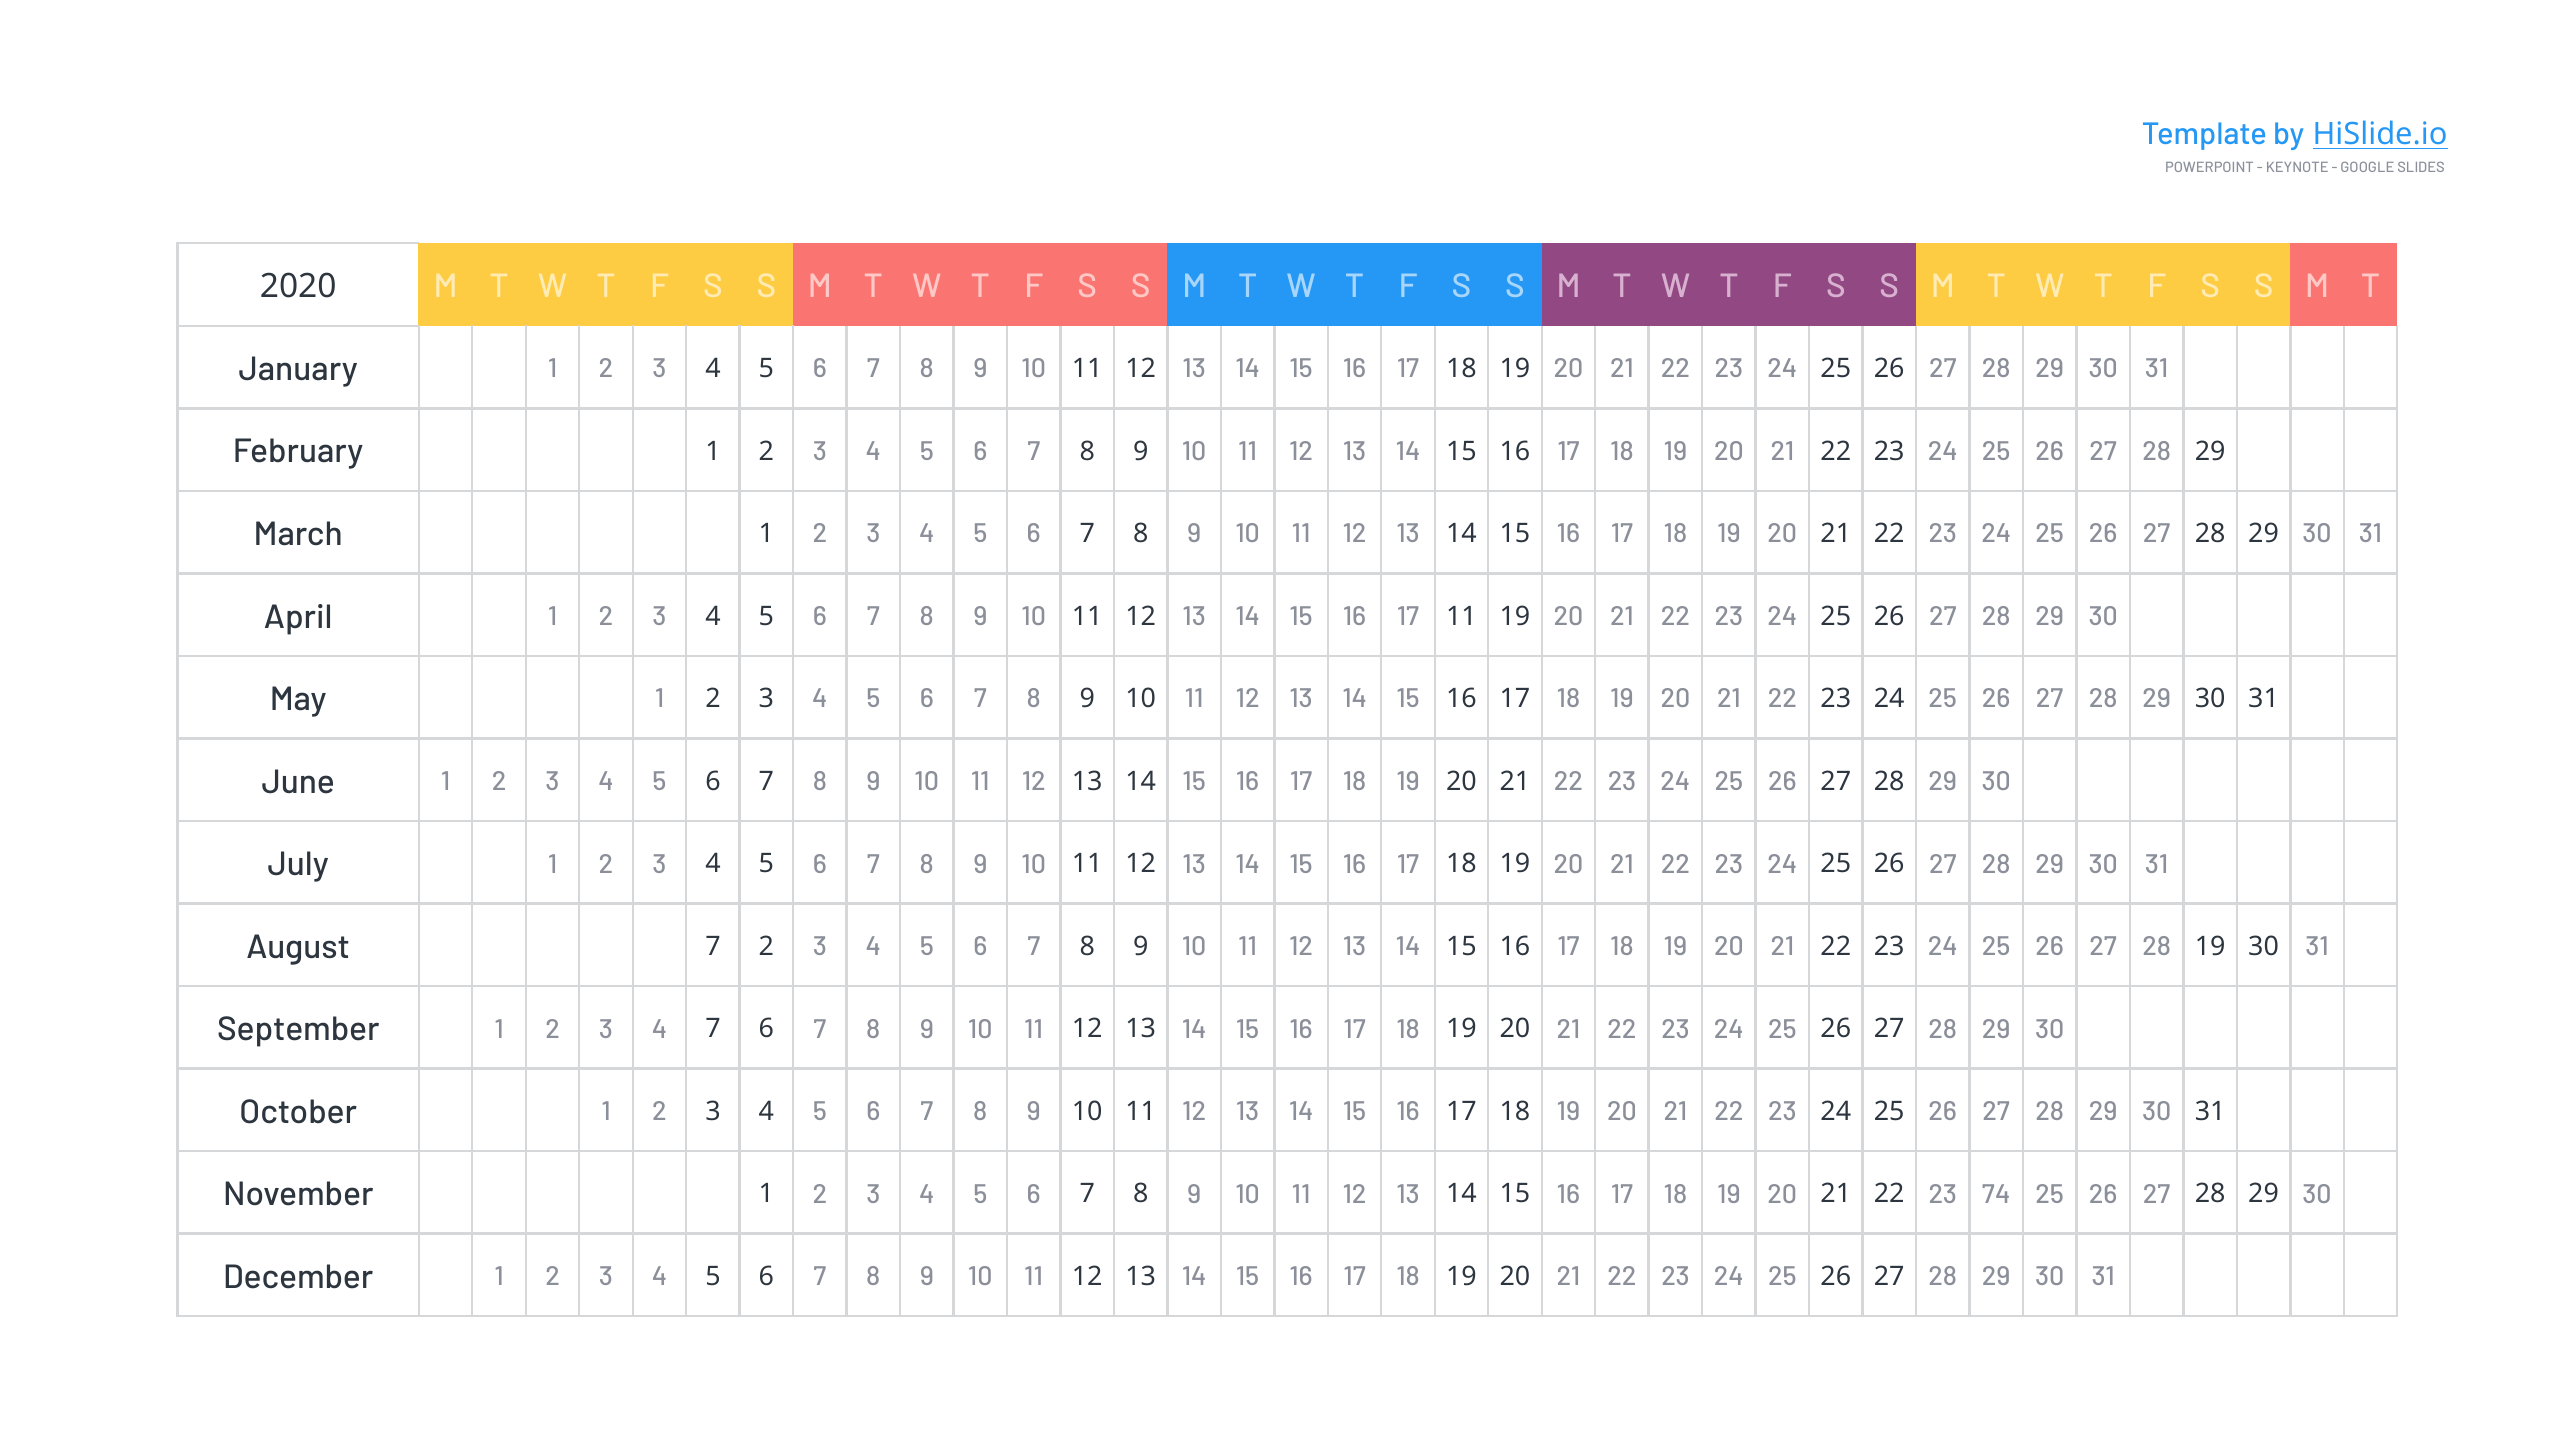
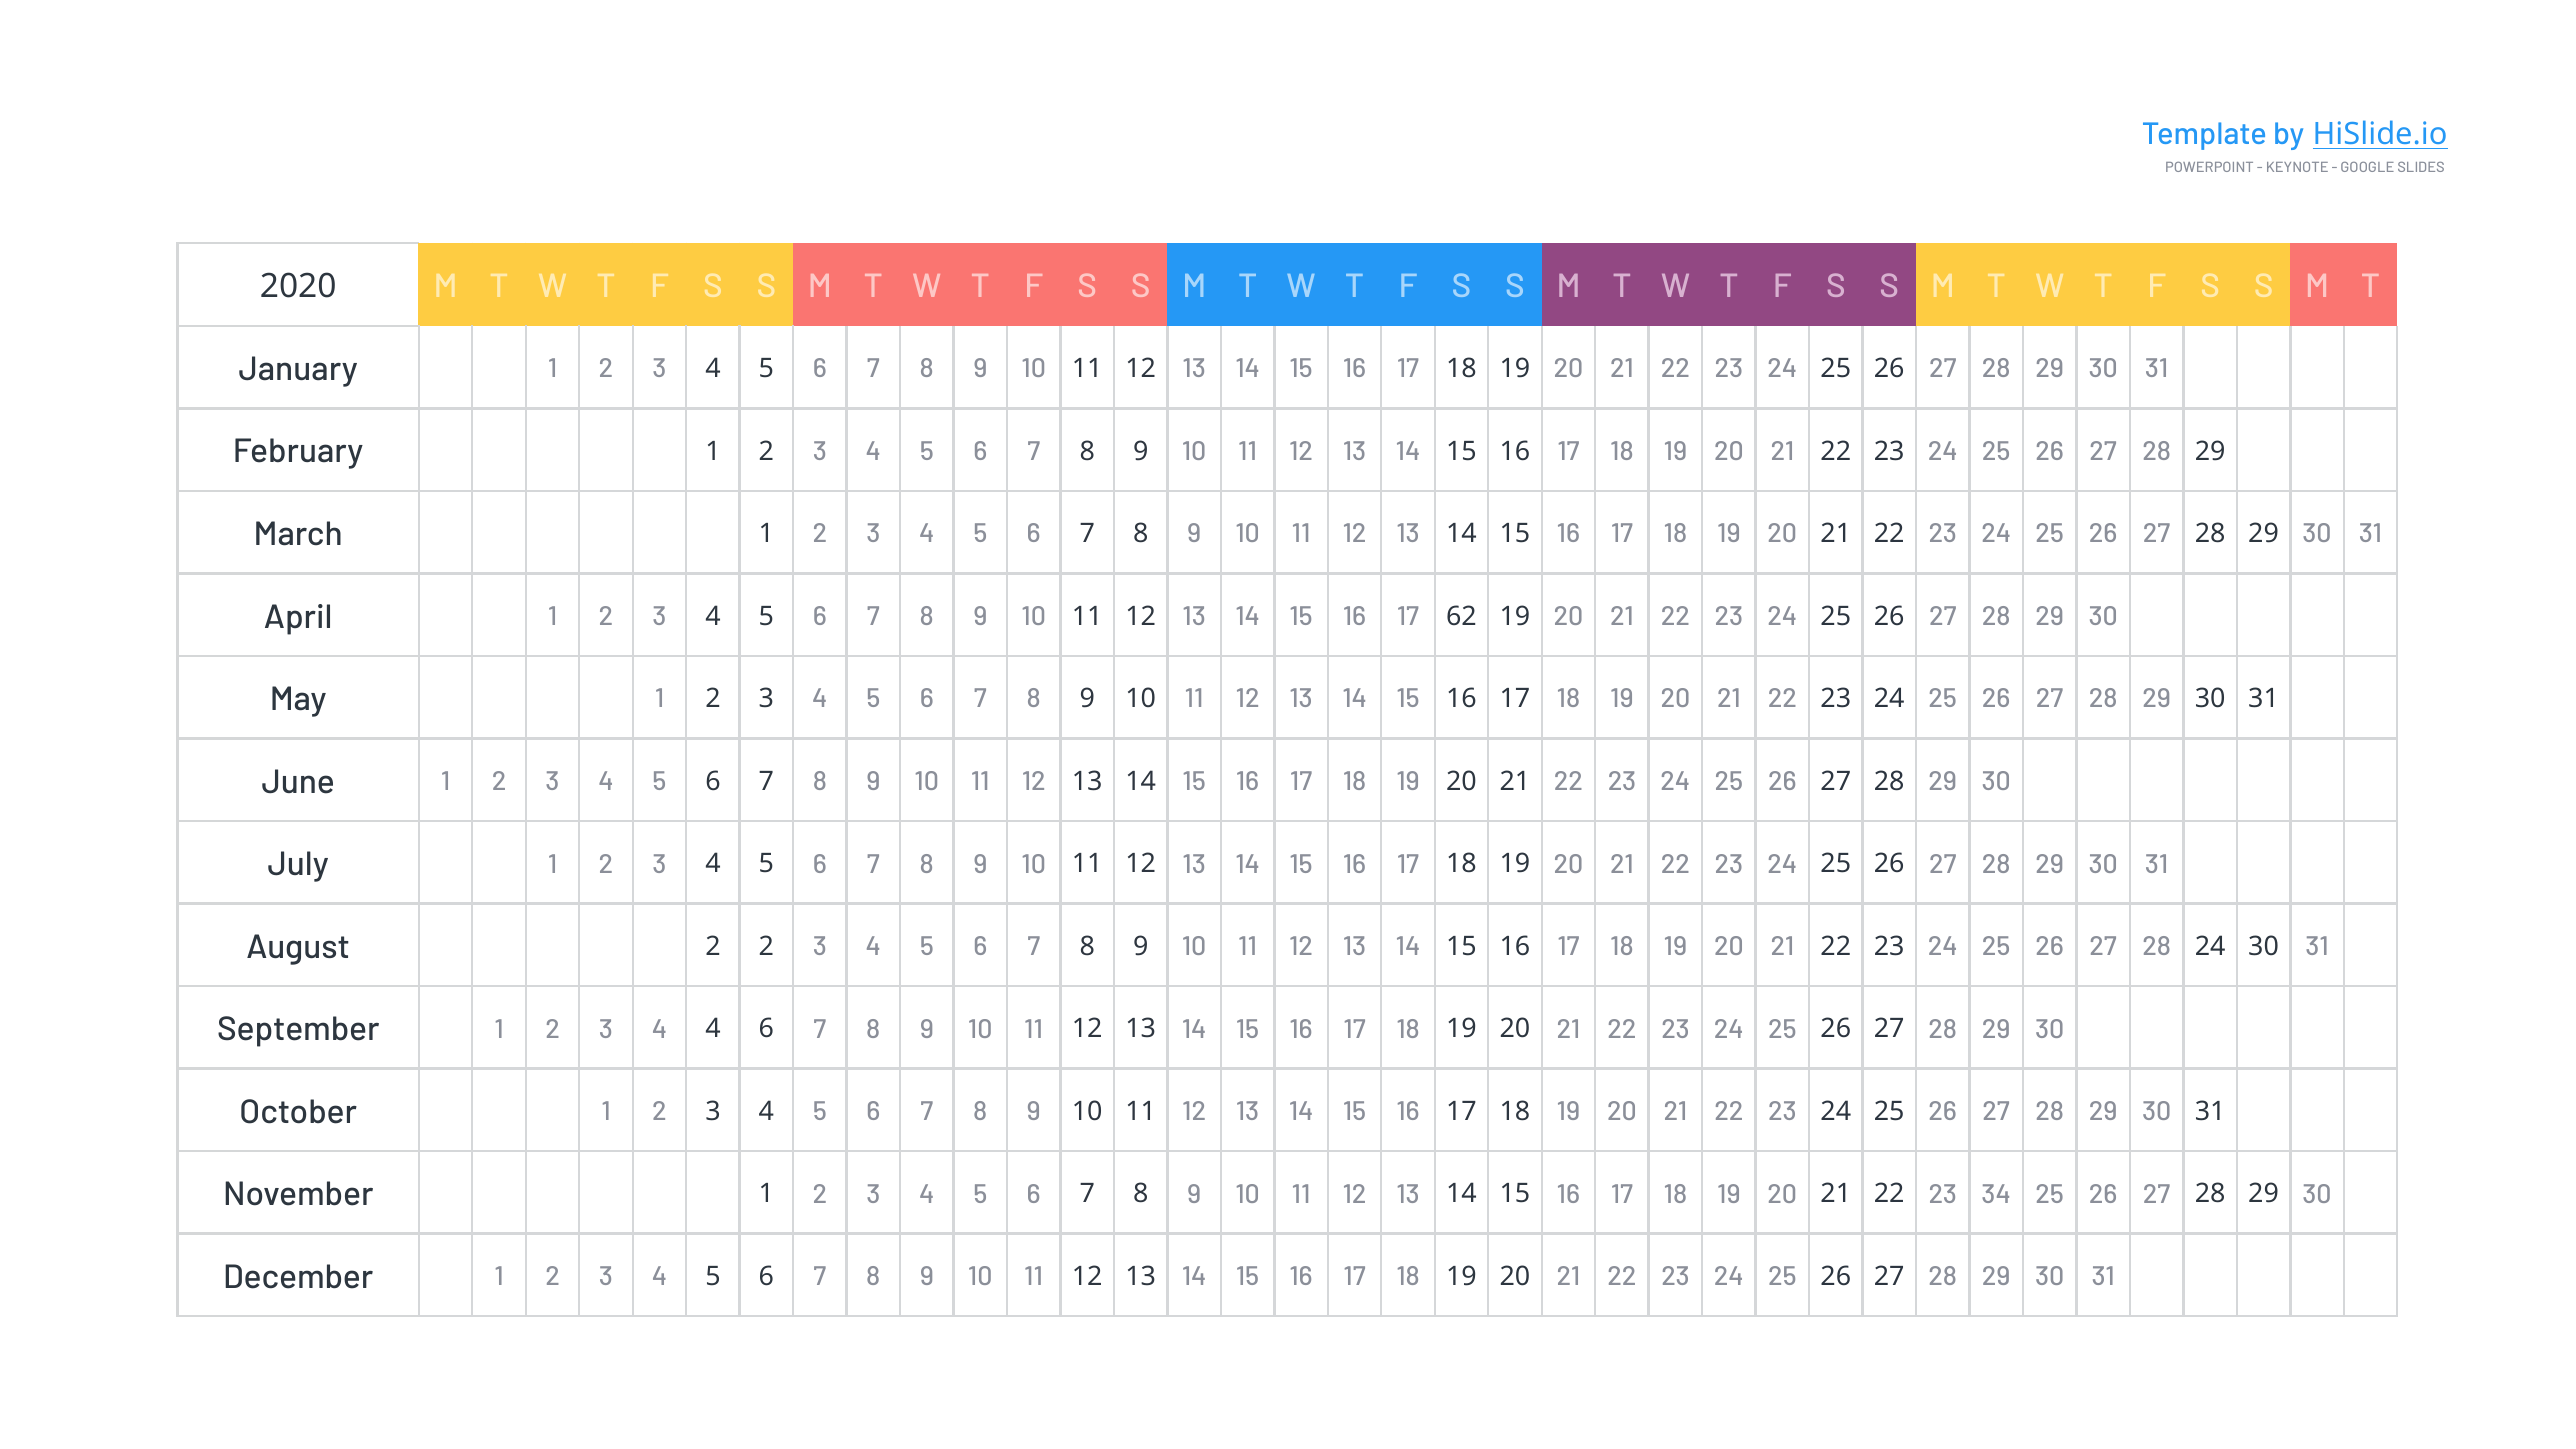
17 11: 11 -> 62 (1462, 616)
August 7: 7 -> 2 (713, 946)
28 19: 19 -> 24 (2210, 946)
4 7: 7 -> 4 (713, 1029)
74: 74 -> 34 (1996, 1194)
